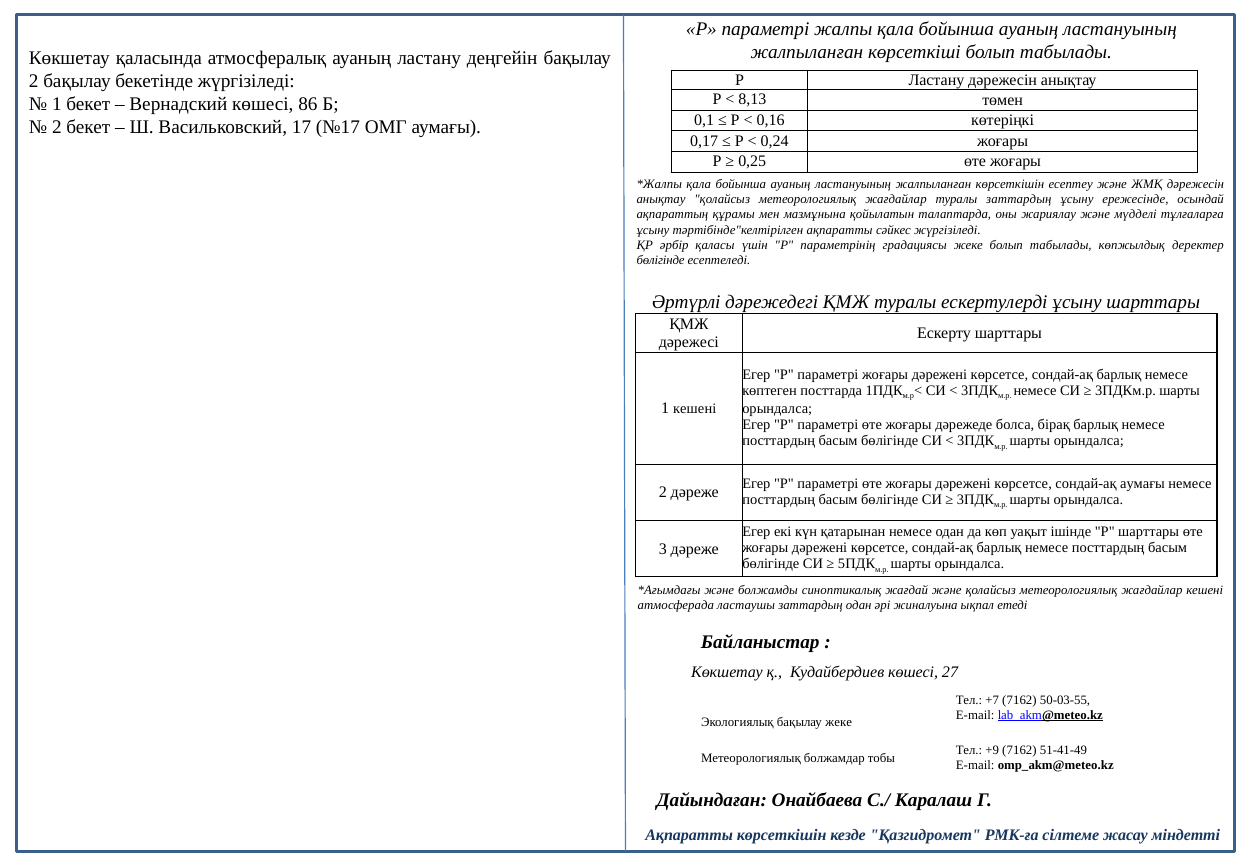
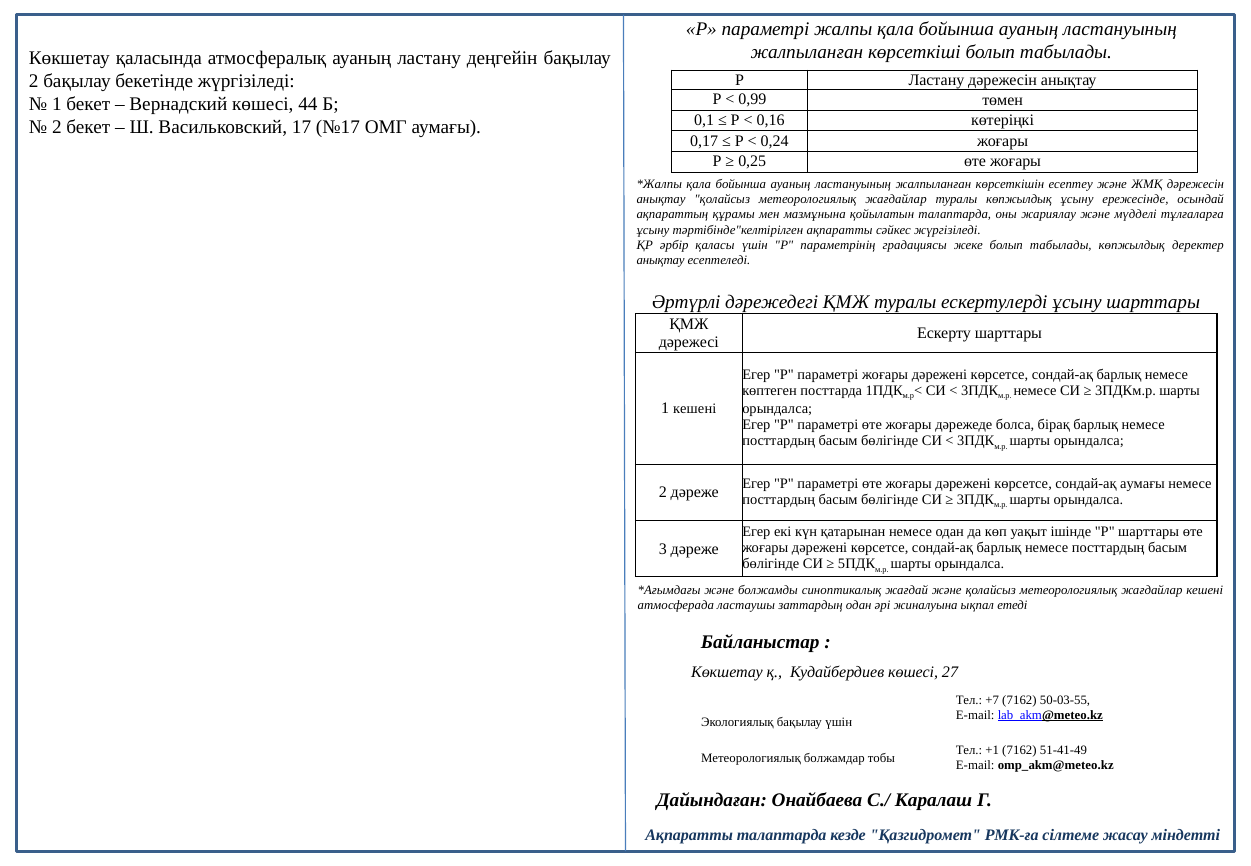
8,13: 8,13 -> 0,99 (752, 99)
86: 86 -> 44 (308, 104)
туралы заттардың: заттардың -> көпжылдық (1019, 199)
бөлігінде: бөлігінде -> анықтау (661, 261)
бақылау жеке: жеке -> үшін (839, 722)
+9: +9 -> +1 (992, 751)
Ақпаратты көрсеткішін: көрсеткішін -> талаптарда (782, 836)
